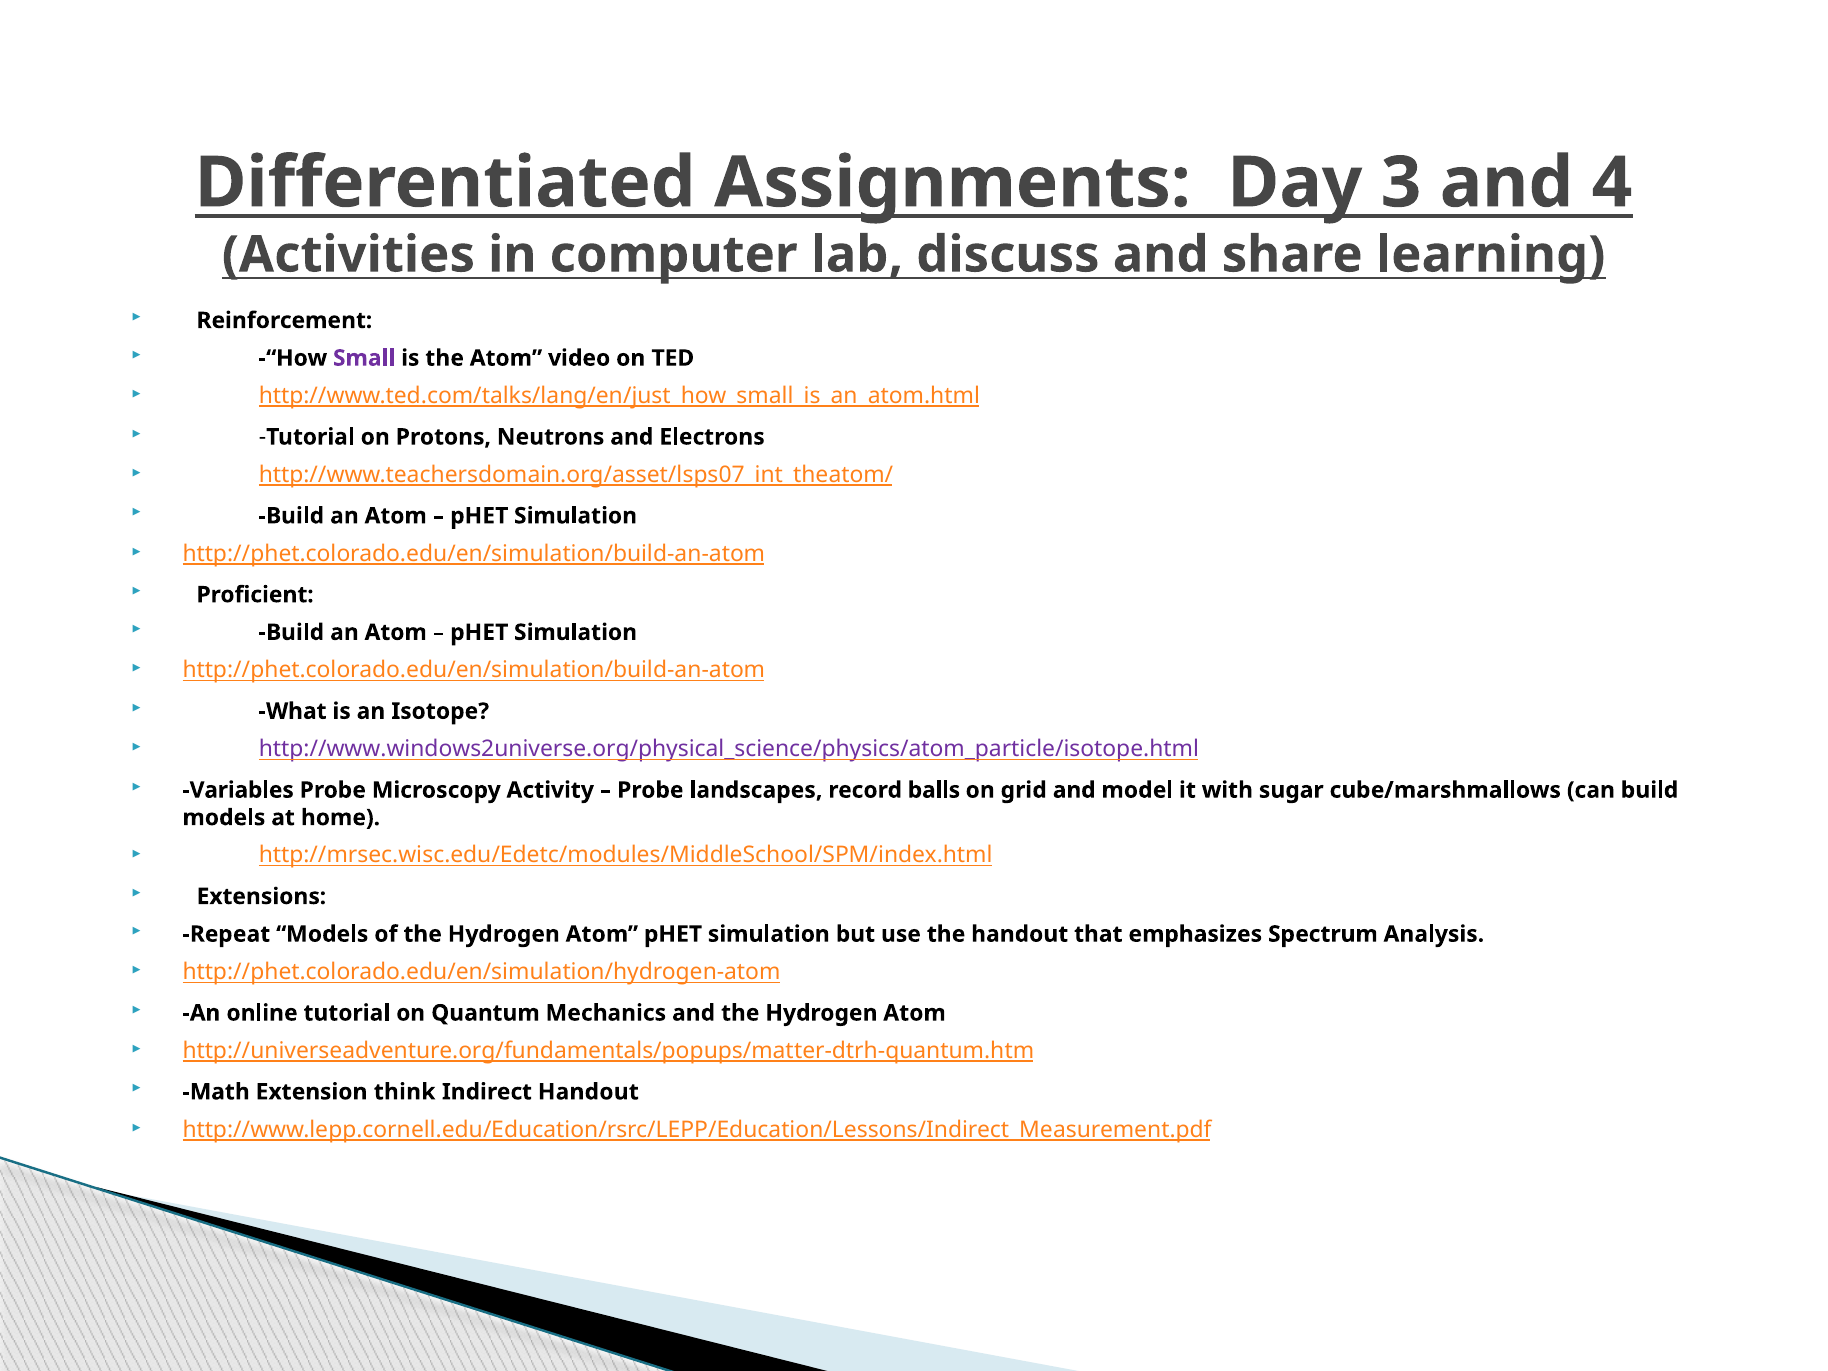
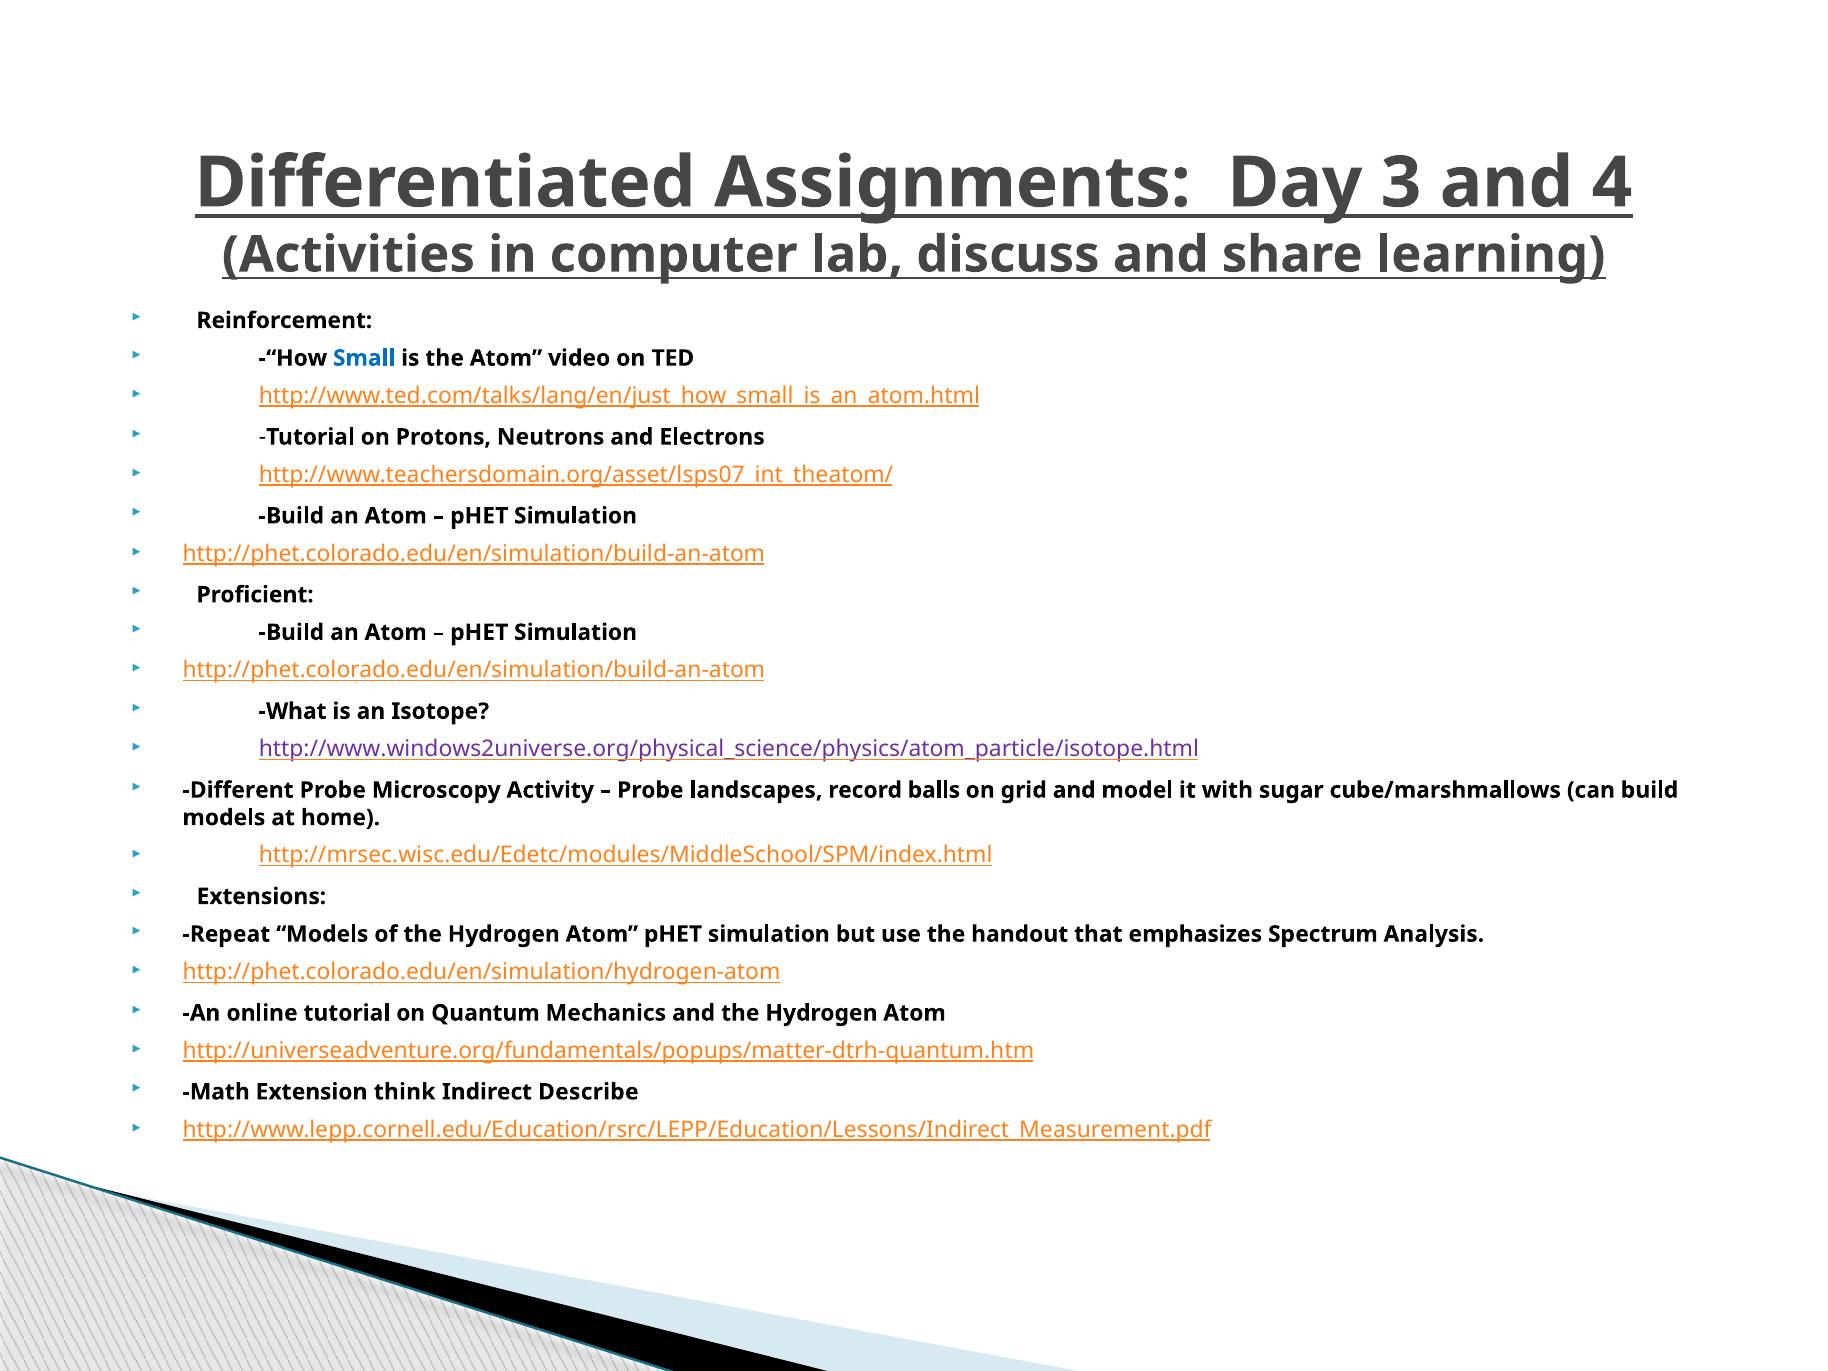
Small colour: purple -> blue (364, 358)
Variables: Variables -> Different (238, 790)
Indirect Handout: Handout -> Describe (588, 1092)
